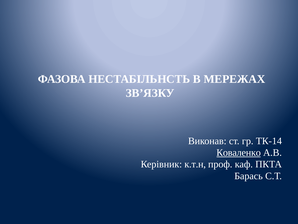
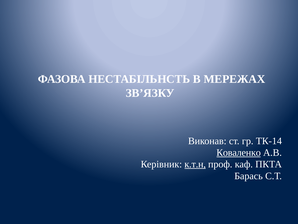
к.т.н underline: none -> present (195, 164)
